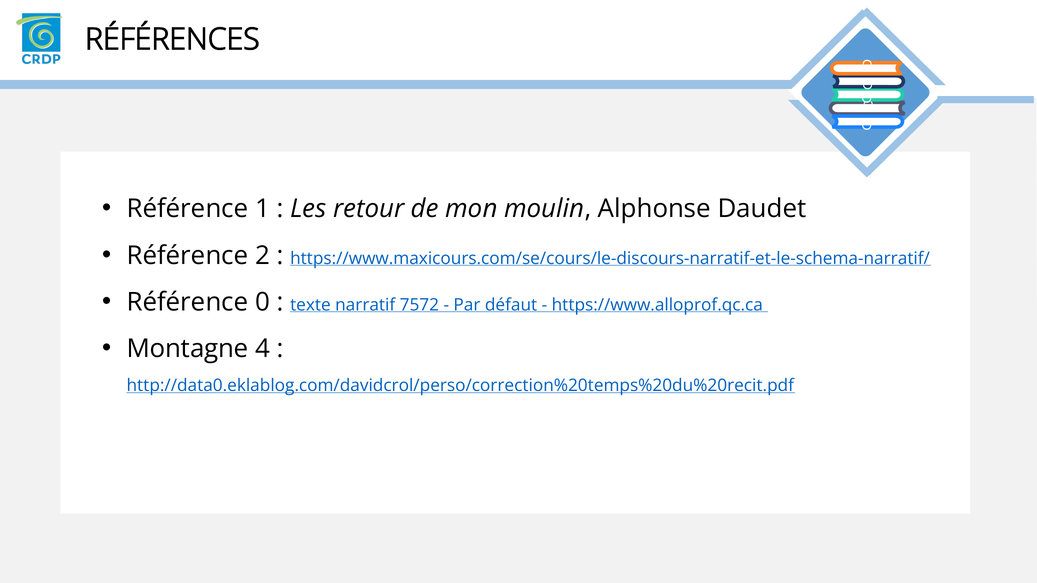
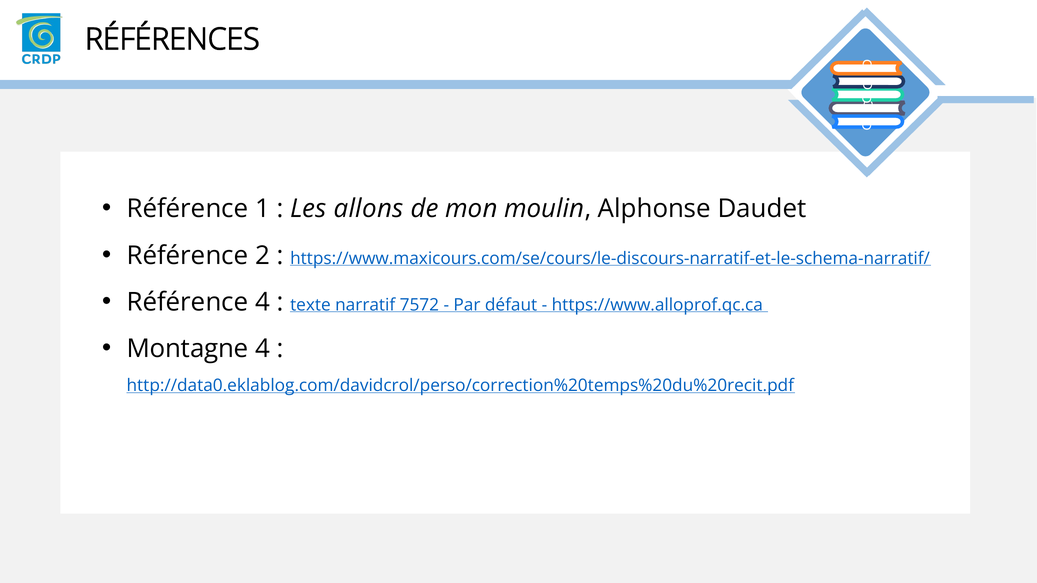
retour: retour -> allons (369, 209)
Référence 0: 0 -> 4 (262, 302)
